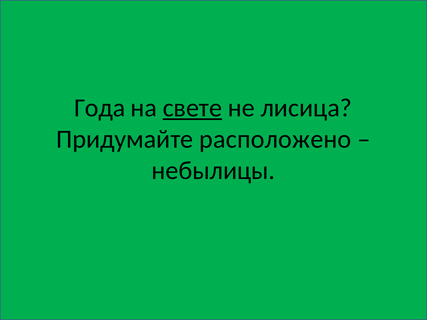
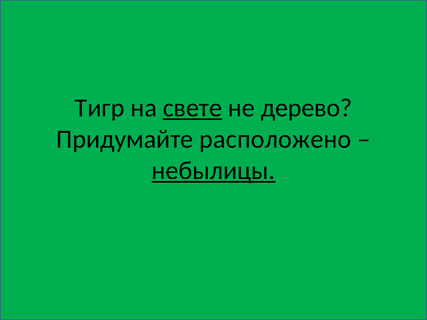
Года: Года -> Тигр (99, 108)
лисица: лисица -> дерево (306, 108)
небылицы underline: none -> present (213, 171)
